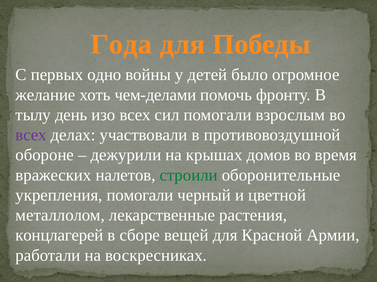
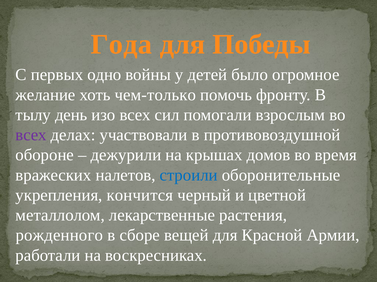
чем-делами: чем-делами -> чем-только (155, 95)
строили colour: green -> blue (189, 175)
укрепления помогали: помогали -> кончится (140, 196)
концлагерей: концлагерей -> рожденного (59, 236)
